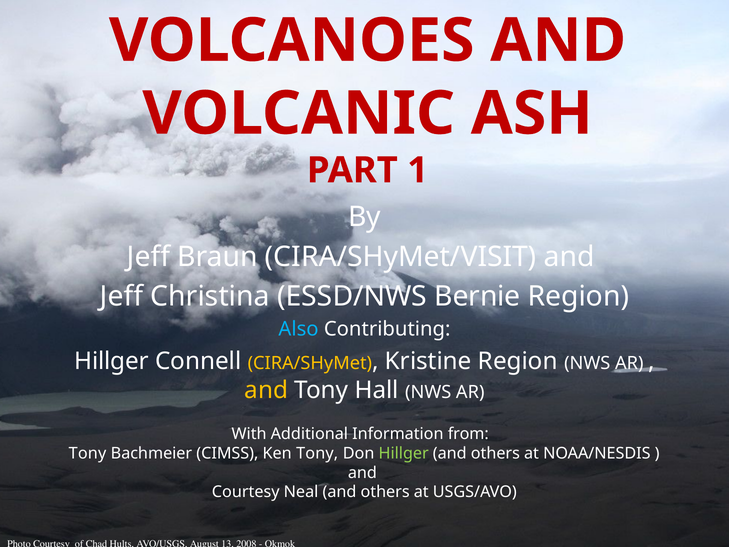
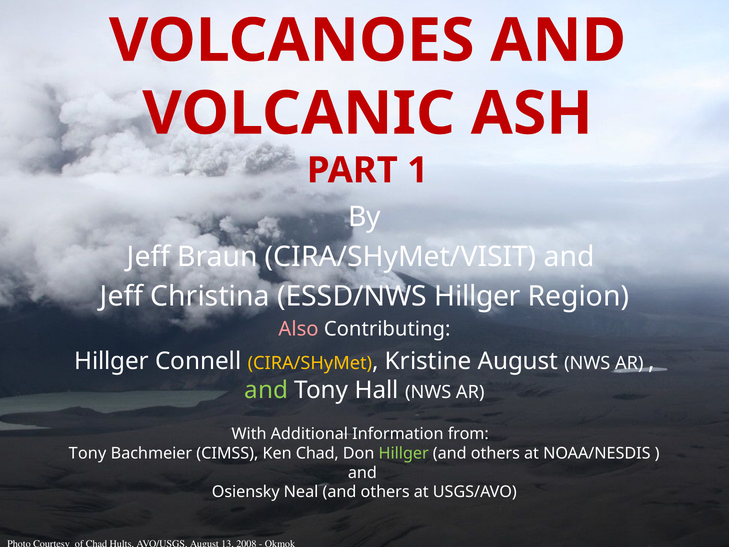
ESSD/NWS Bernie: Bernie -> Hillger (477, 296)
Also colour: light blue -> pink (299, 329)
Kristine Region: Region -> August (518, 361)
and colour: yellow -> light green (266, 390)
Ken Tony: Tony -> Chad (317, 453)
Courtesy: Courtesy -> Osiensky (246, 492)
